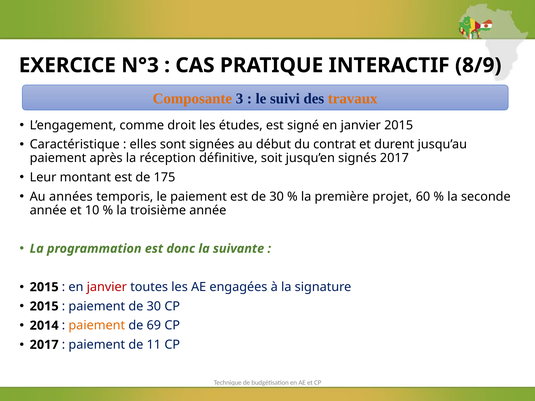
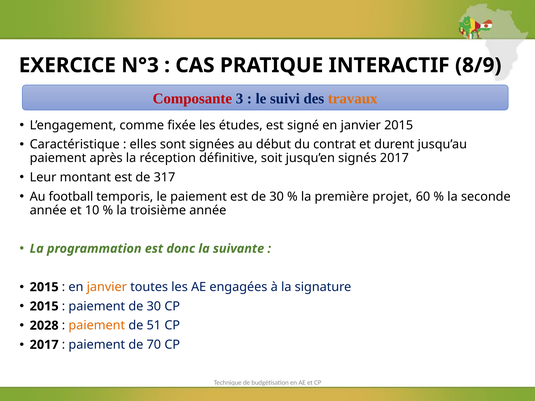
Composante colour: orange -> red (192, 99)
droit: droit -> fixée (182, 125)
175: 175 -> 317 (164, 177)
années: années -> football (71, 197)
janvier colour: red -> orange (107, 287)
2014: 2014 -> 2028 (44, 326)
69: 69 -> 51 (154, 326)
11: 11 -> 70 (154, 345)
